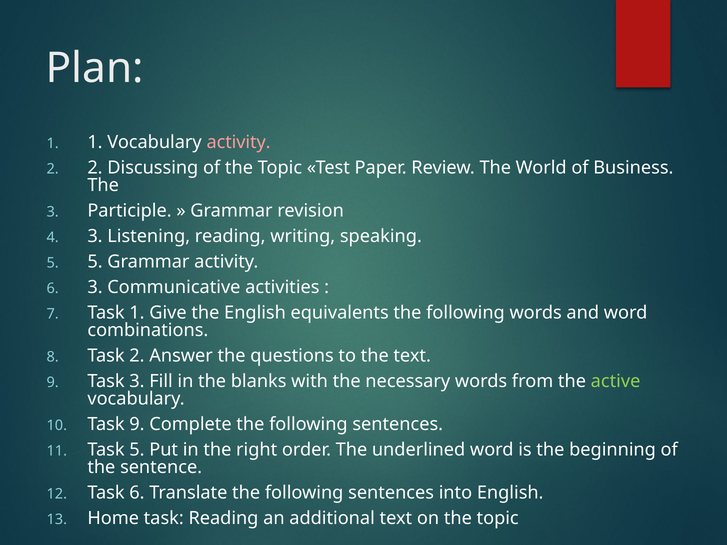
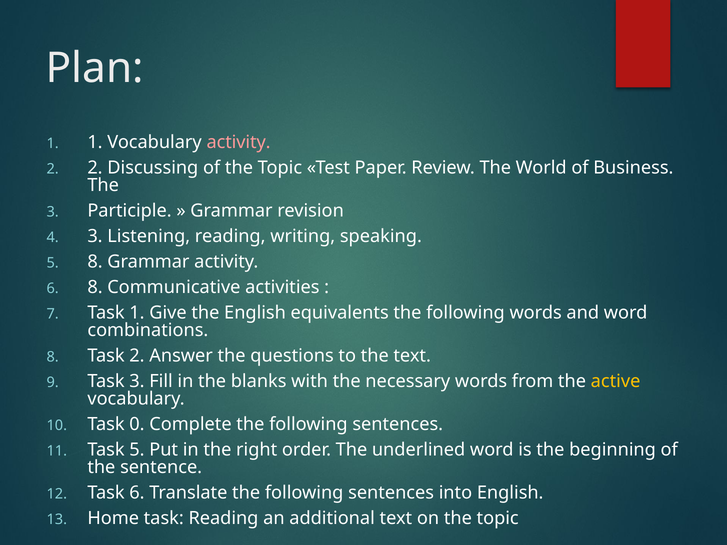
5 5: 5 -> 8 (95, 262)
6 3: 3 -> 8 (95, 287)
active colour: light green -> yellow (616, 381)
Task 9: 9 -> 0 (137, 424)
